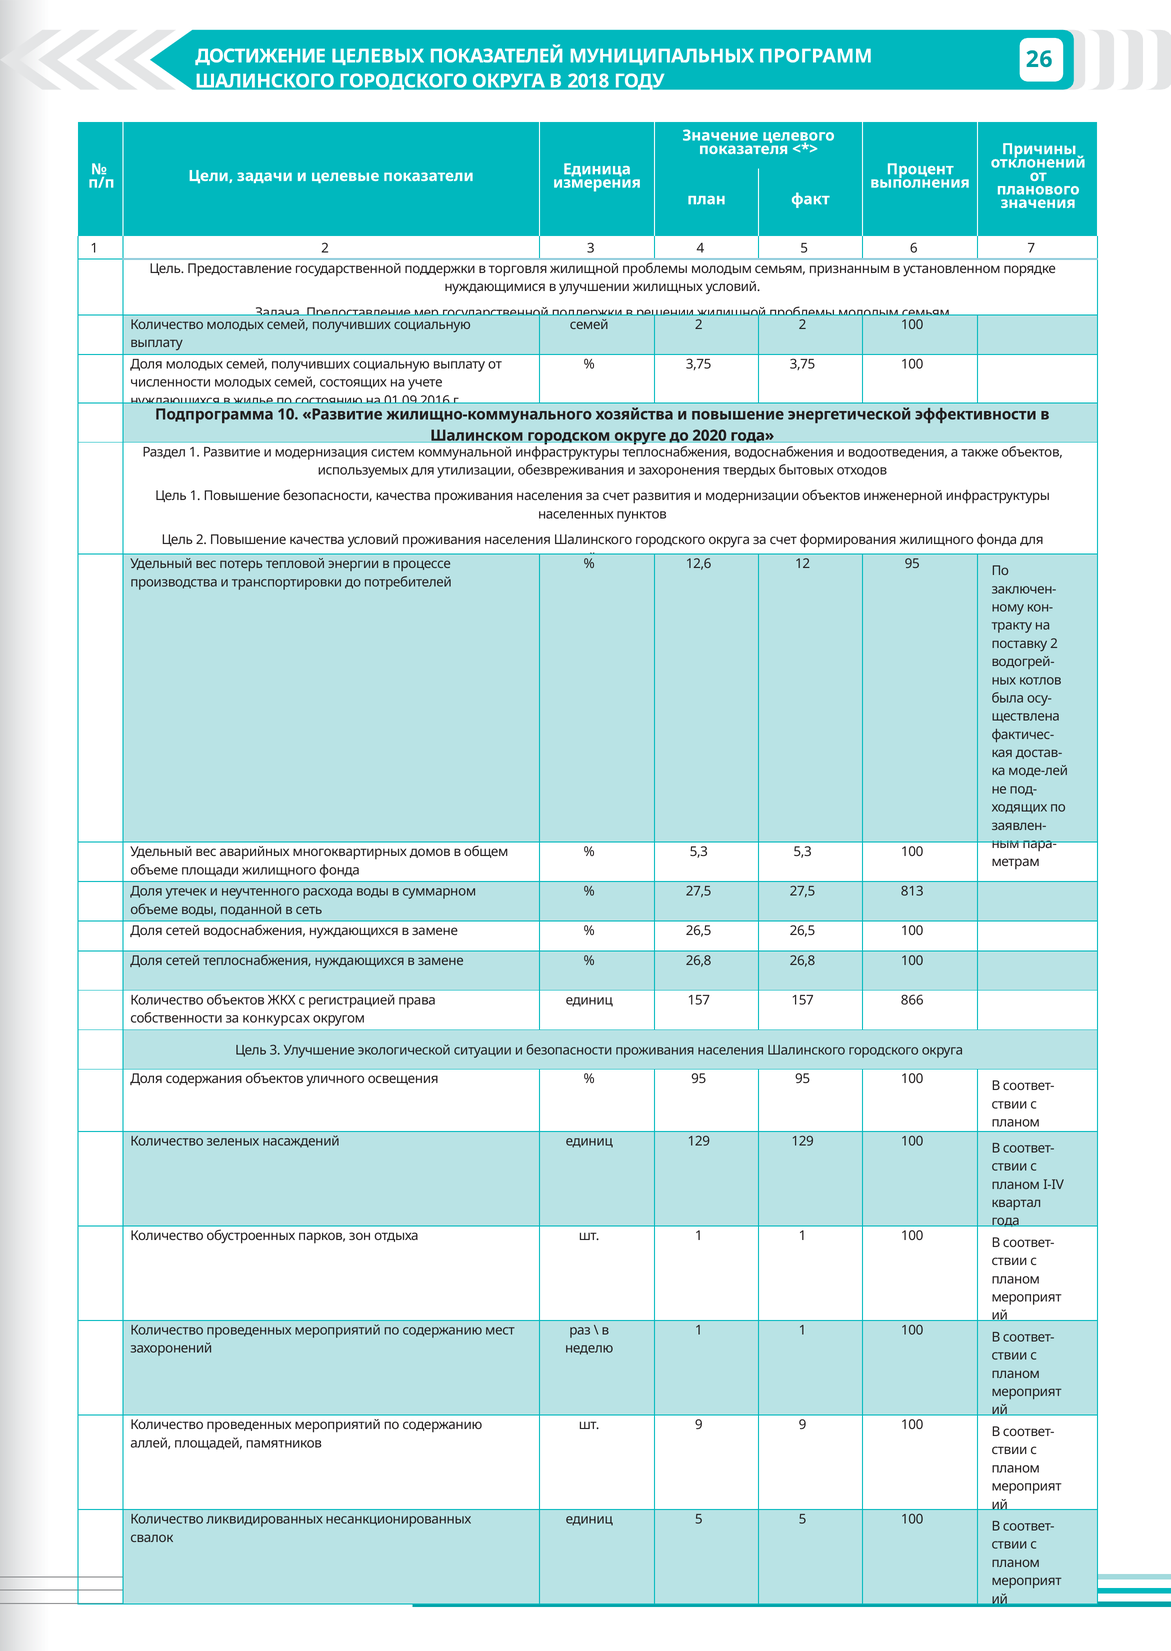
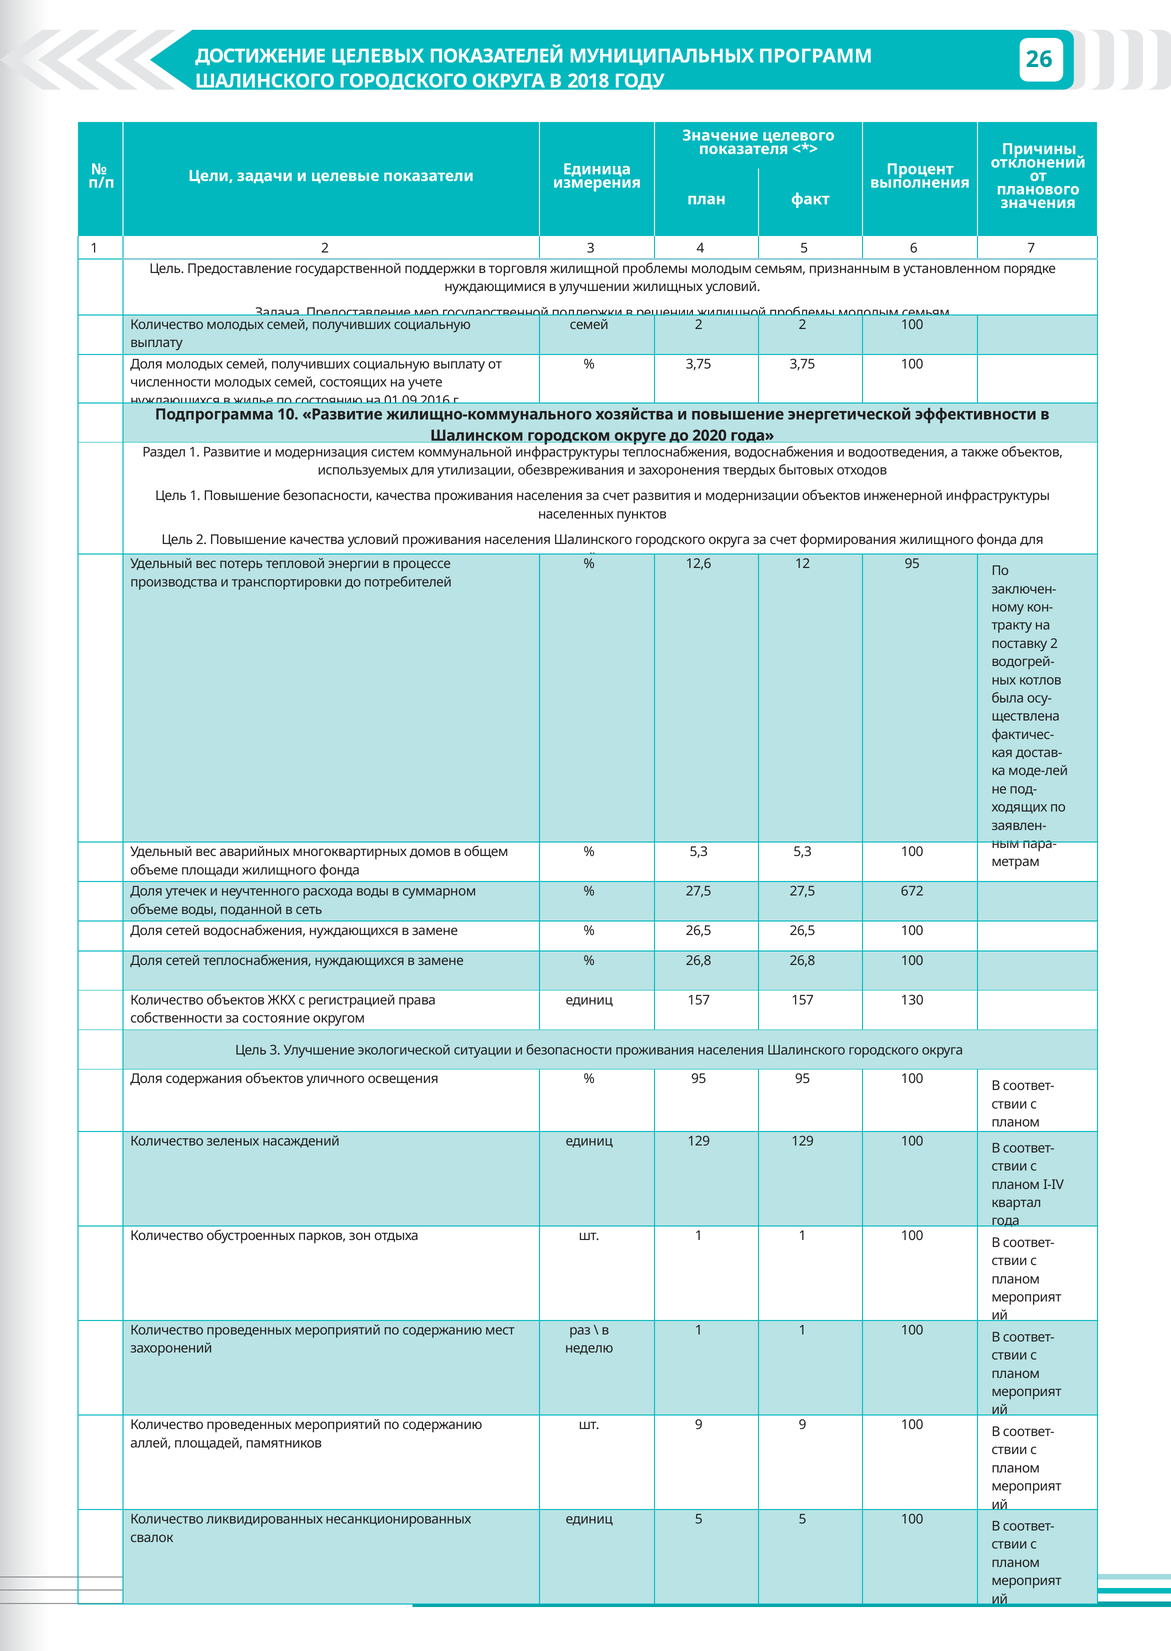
813: 813 -> 672 (912, 892)
866: 866 -> 130 (912, 1001)
конкурсах: конкурсах -> состояние (276, 1019)
